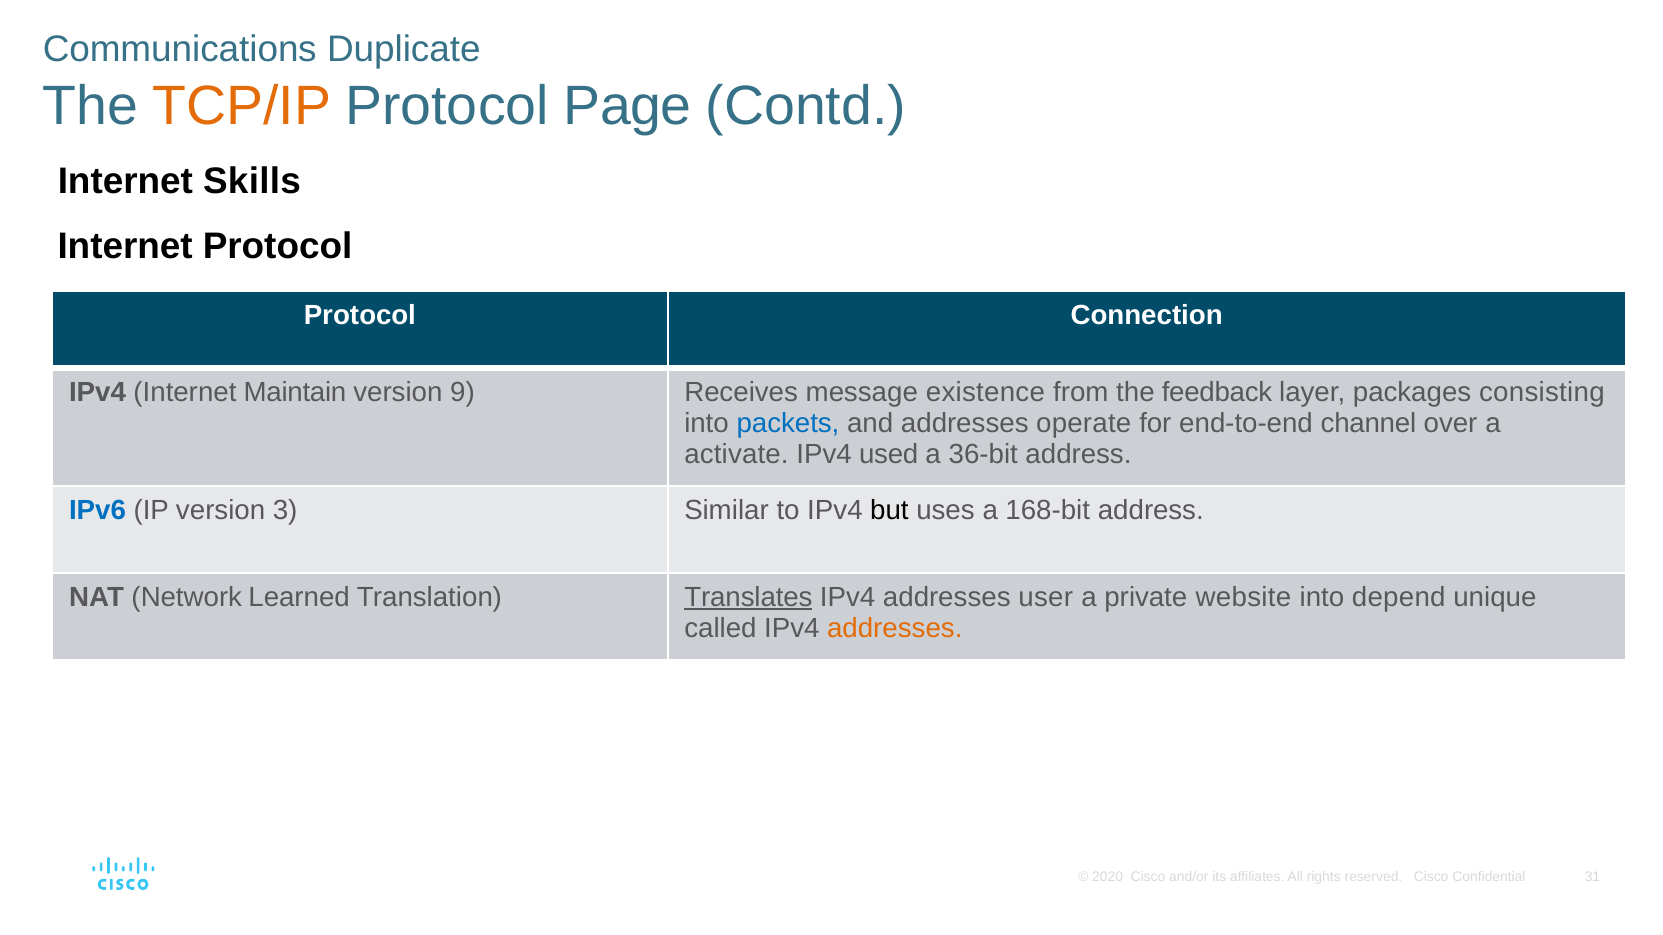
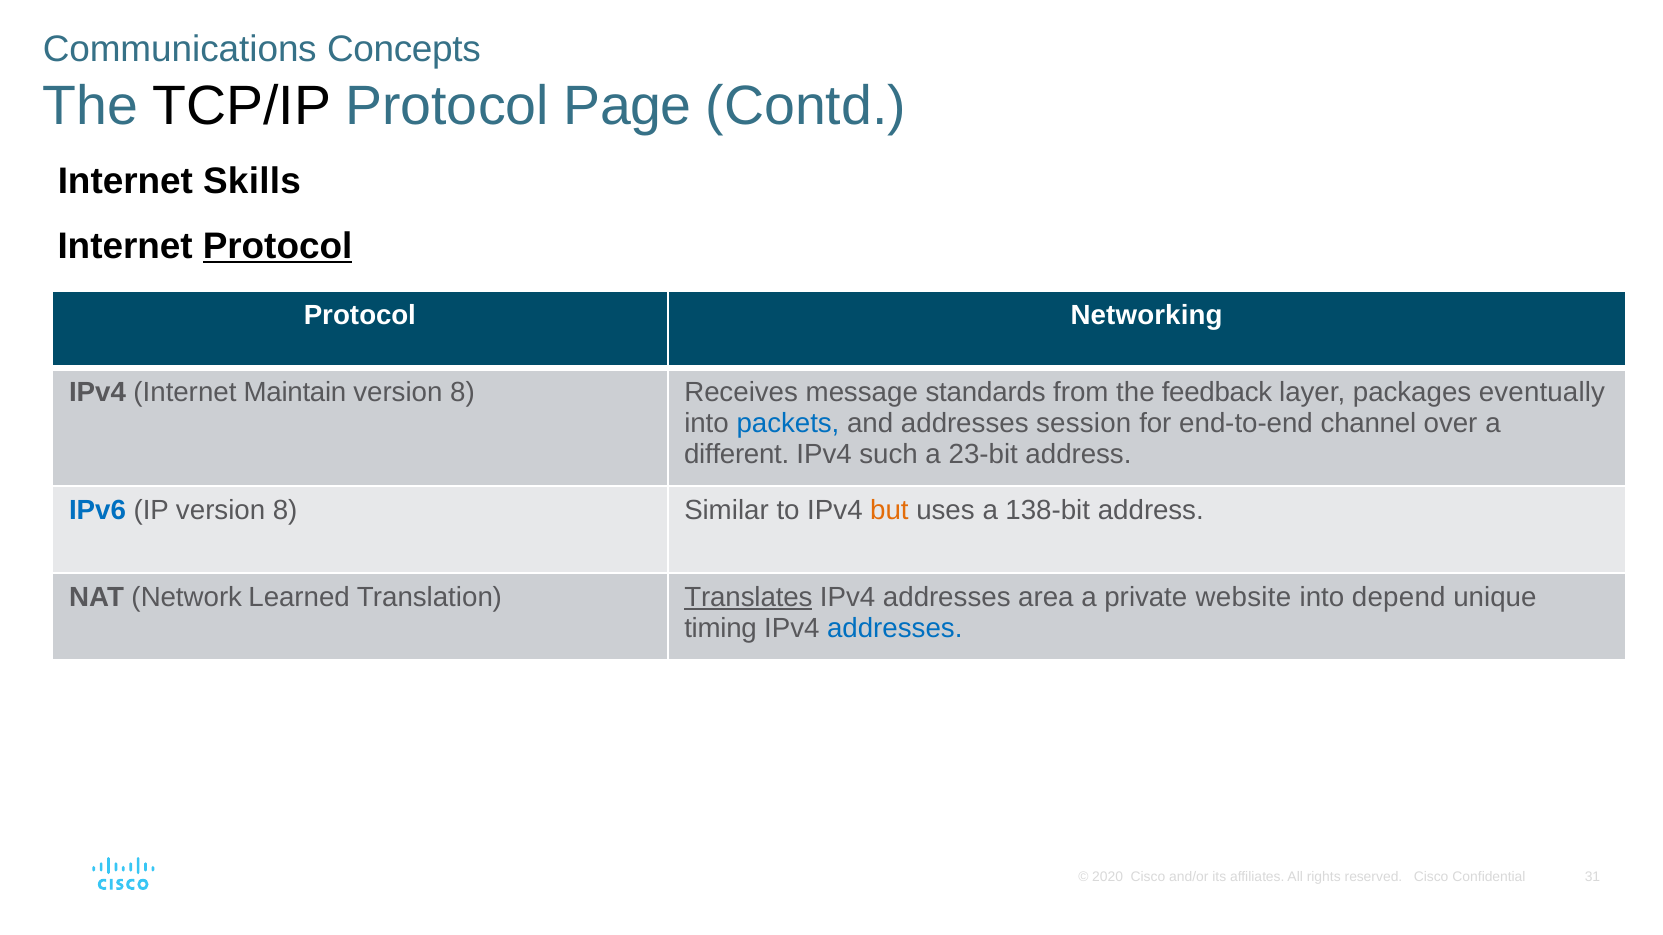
Duplicate: Duplicate -> Concepts (404, 50)
TCP/IP colour: orange -> black (242, 106)
Protocol underline: none -> present (278, 246)
Connection: Connection -> Networking (1147, 315)
9: 9 -> 8 (462, 393)
existence: existence -> standards (986, 393)
consisting: consisting -> eventually (1542, 393)
operate: operate -> session (1084, 424)
activate: activate -> different (737, 455)
used: used -> such (889, 455)
36-bit: 36-bit -> 23-bit (983, 455)
IP version 3: 3 -> 8 (285, 510)
but colour: black -> orange (889, 510)
168-bit: 168-bit -> 138-bit (1048, 510)
user: user -> area (1046, 598)
called: called -> timing (721, 629)
addresses colour: orange -> blue (895, 629)
